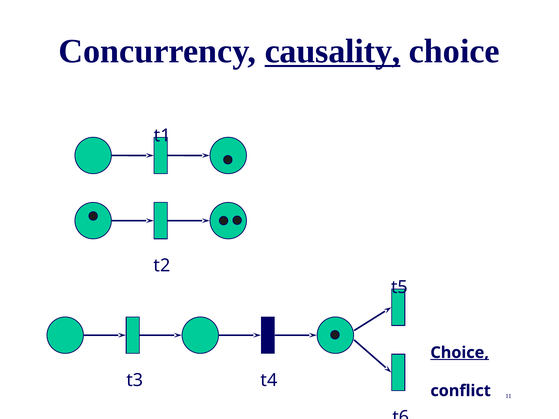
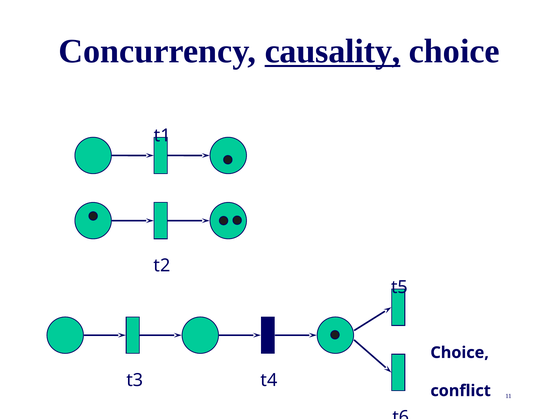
Choice underline: present -> none (460, 353)
